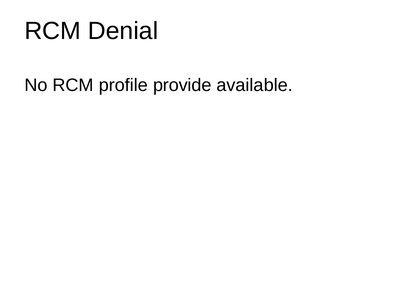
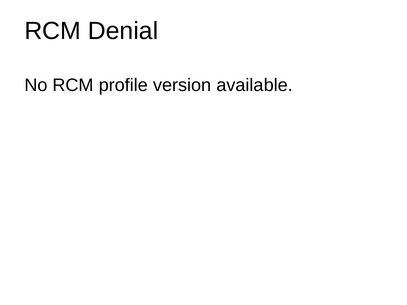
provide: provide -> version (182, 85)
